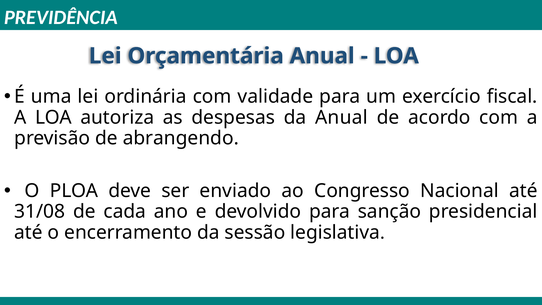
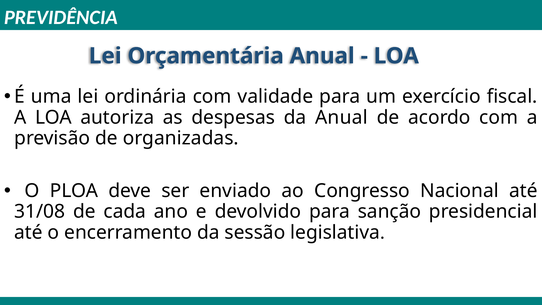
abrangendo: abrangendo -> organizadas (181, 138)
